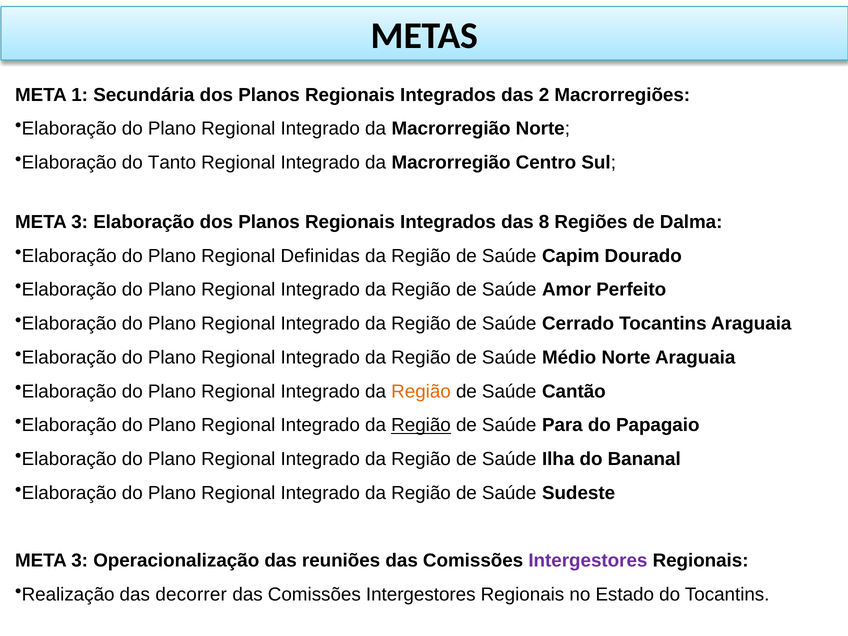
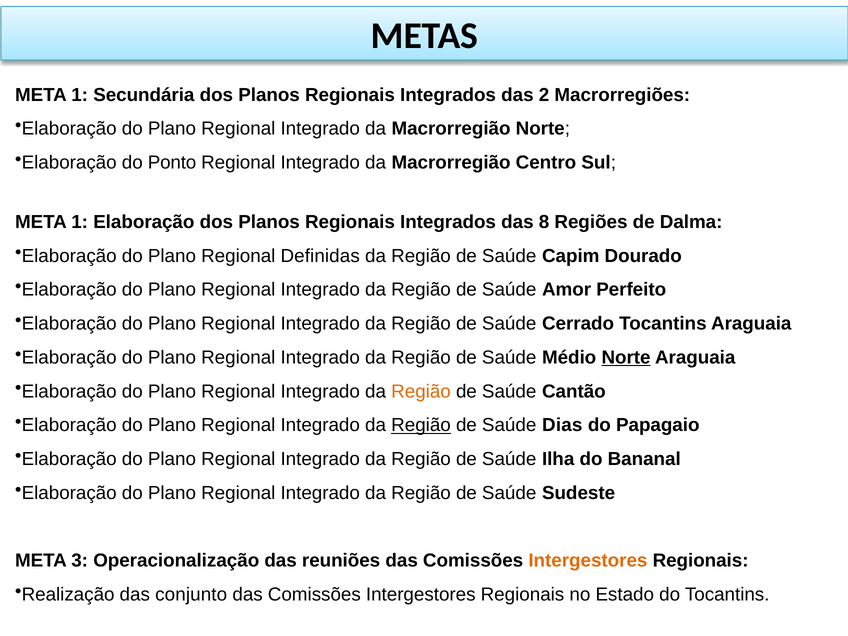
Tanto: Tanto -> Ponto (172, 163)
3: 3 -> 1 (80, 222)
Norte underline: none -> present (626, 357)
Para: Para -> Dias (562, 425)
Intergestores colour: purple -> orange (588, 561)
decorrer: decorrer -> conjunto (191, 595)
